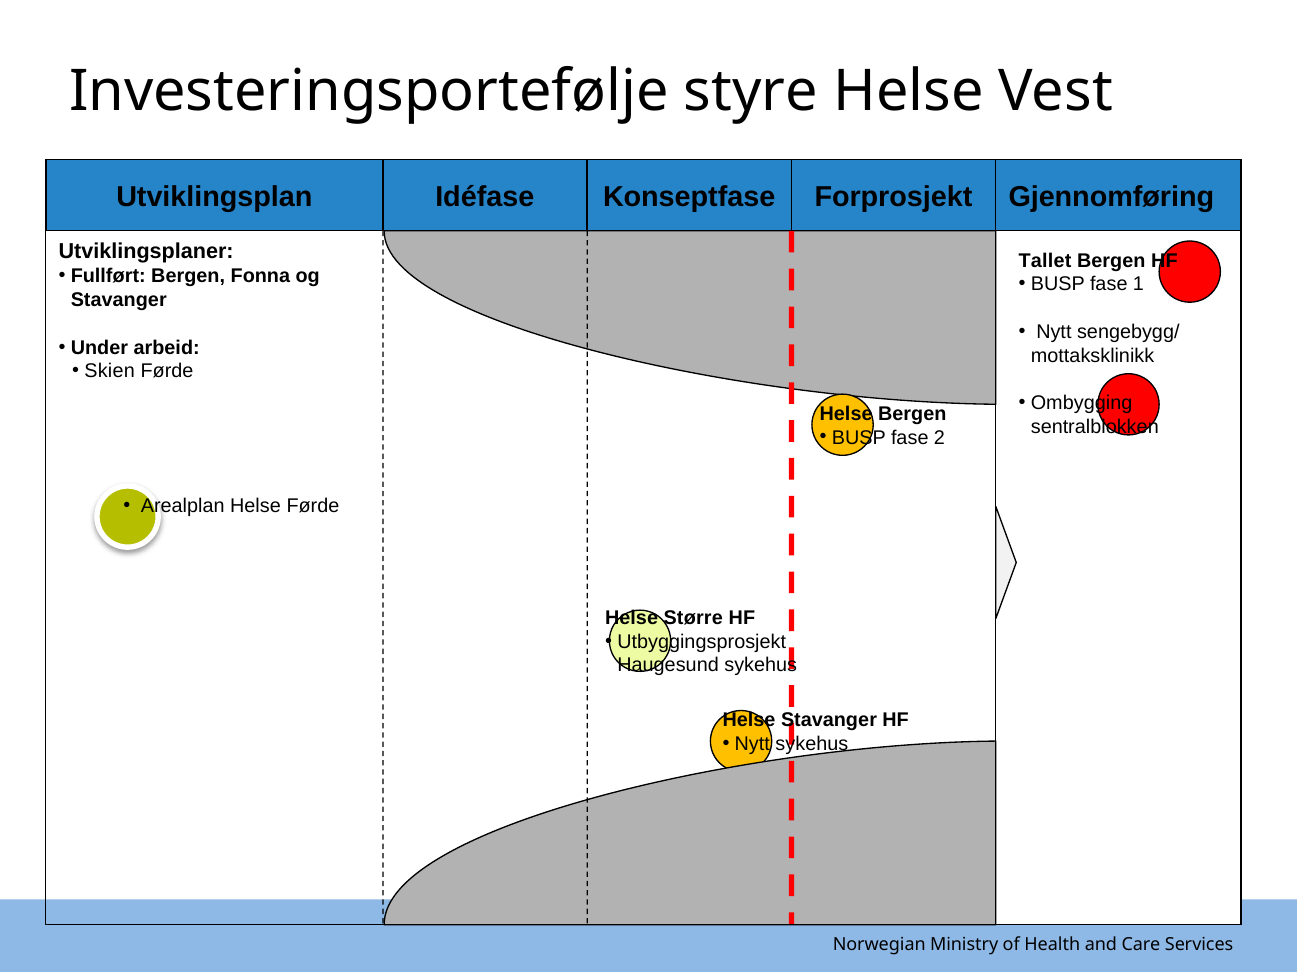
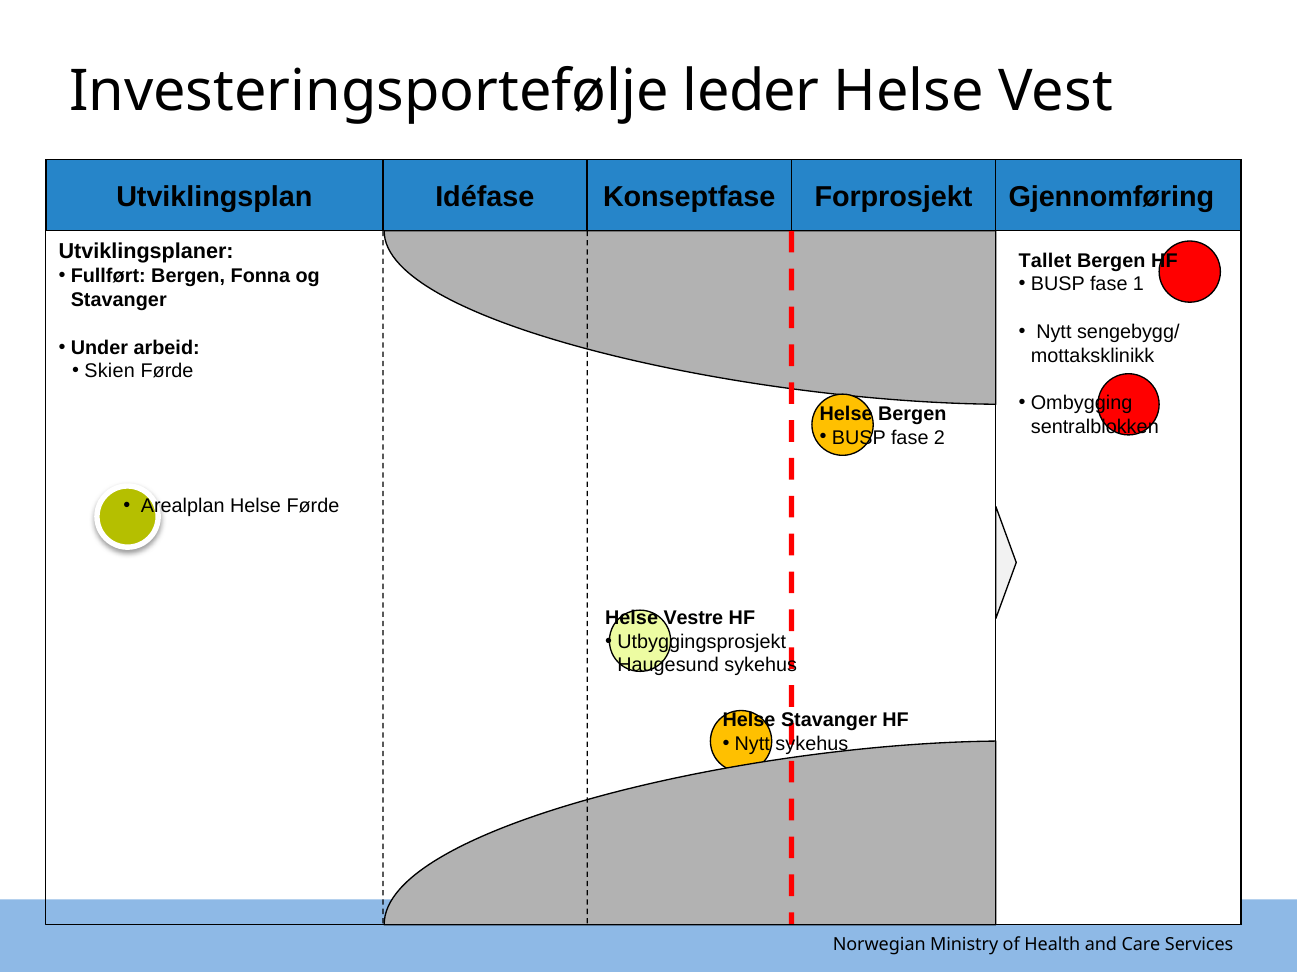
styre: styre -> leder (751, 92)
Større: Større -> Vestre (693, 618)
